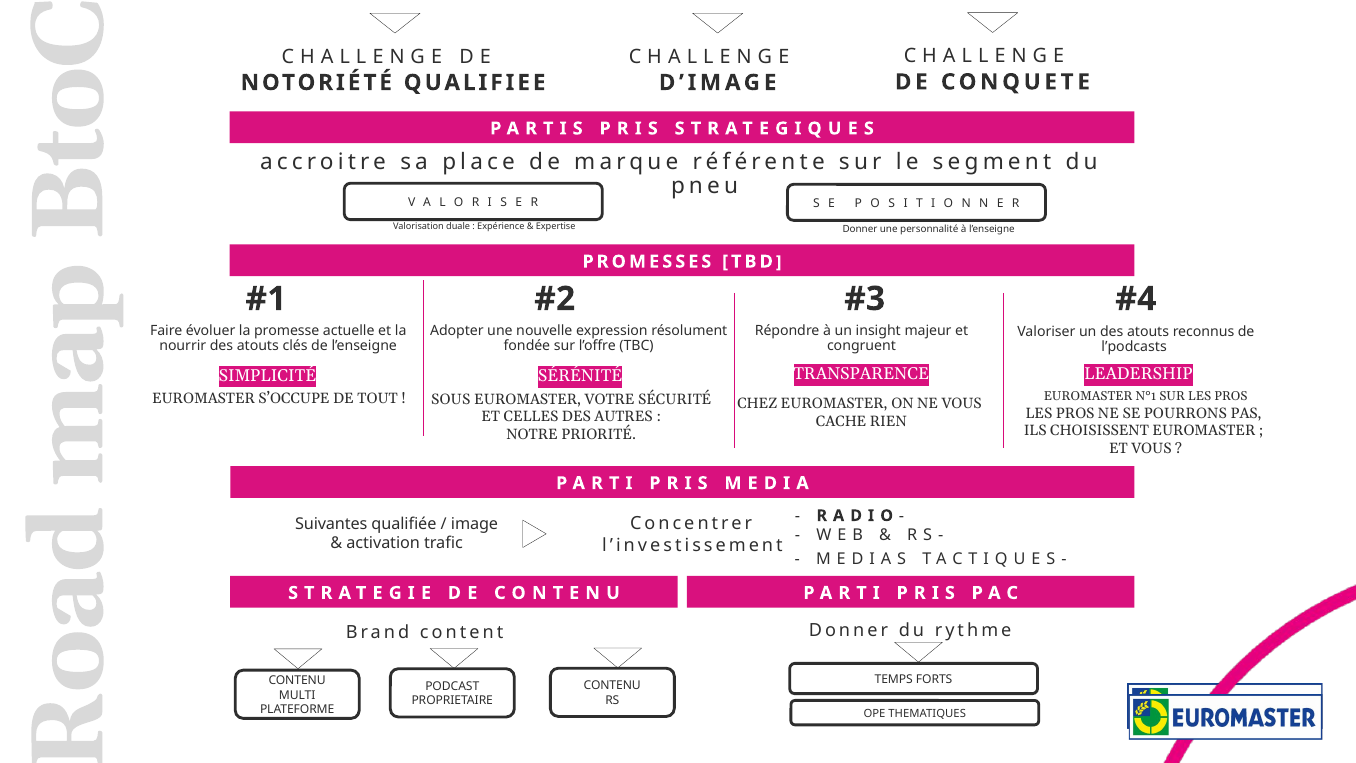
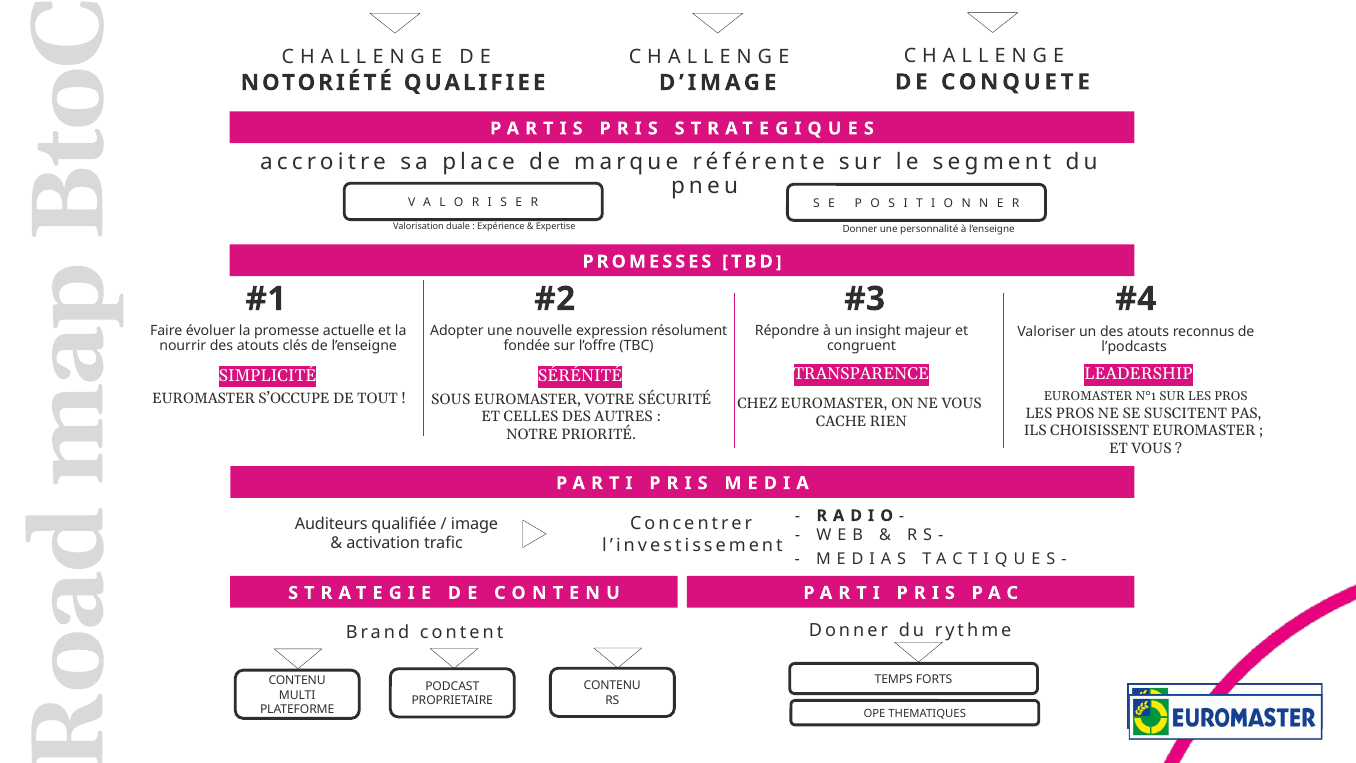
POURRONS: POURRONS -> SUSCITENT (1185, 413)
Suivantes: Suivantes -> Auditeurs (331, 524)
